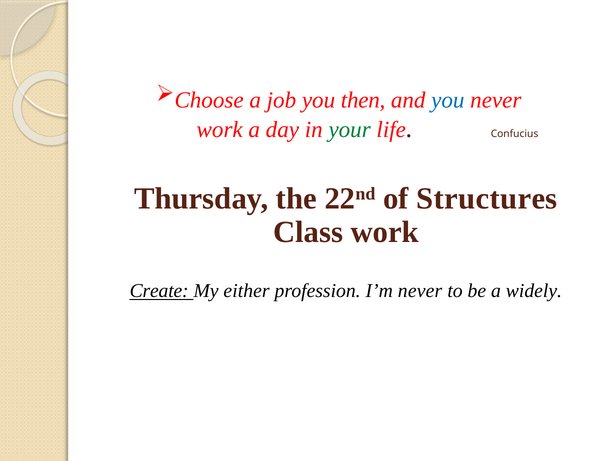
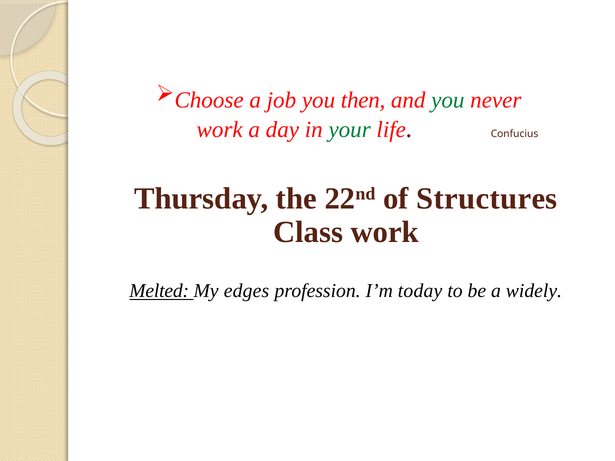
you colour: blue -> green (448, 100)
Create: Create -> Melted (159, 291)
either: either -> edges (246, 291)
I’m never: never -> today (420, 291)
